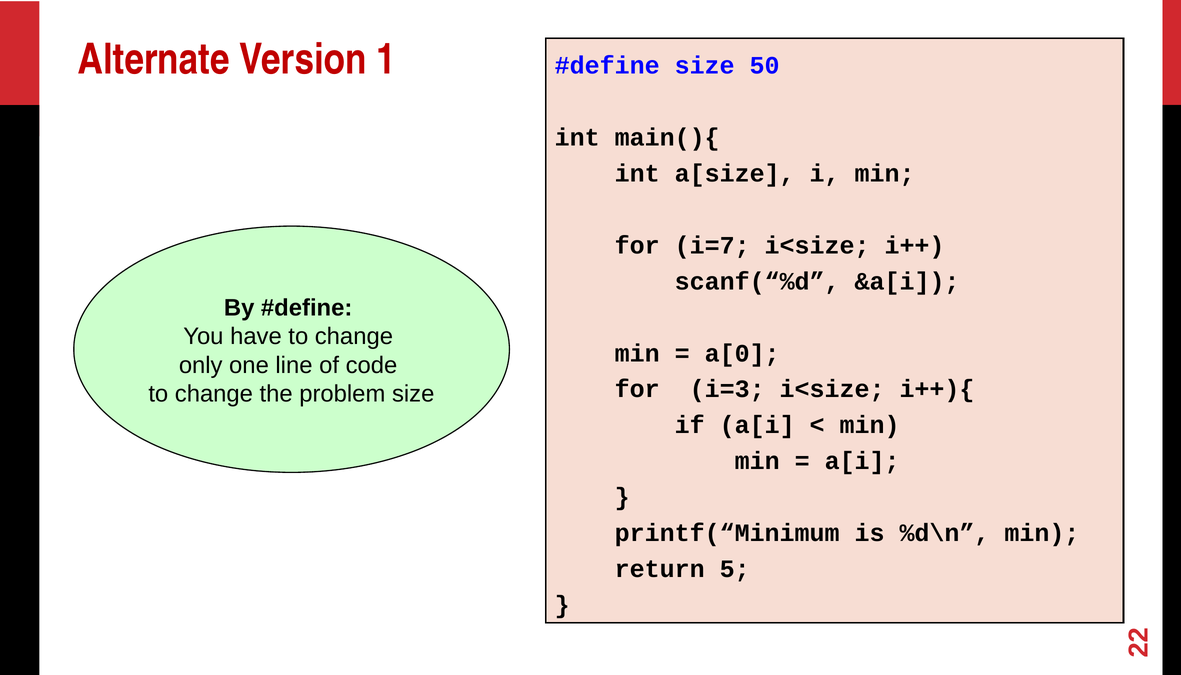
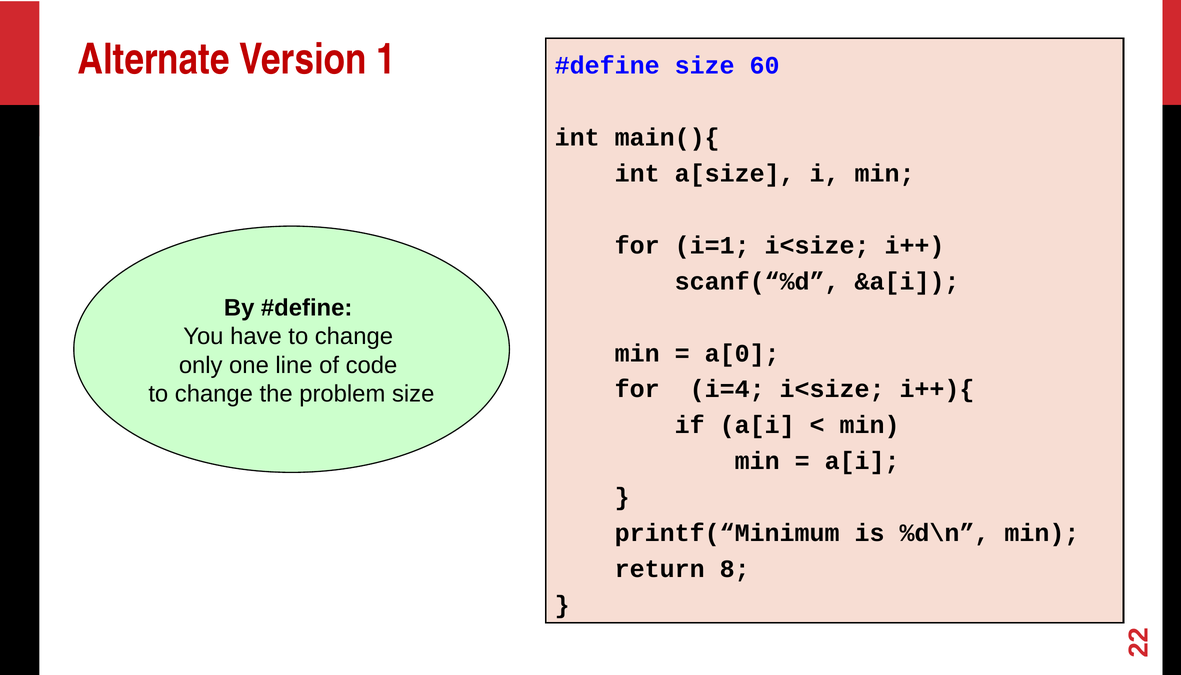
50: 50 -> 60 (765, 65)
i=7: i=7 -> i=1 (712, 245)
i=3: i=3 -> i=4 (727, 389)
5: 5 -> 8 (735, 569)
